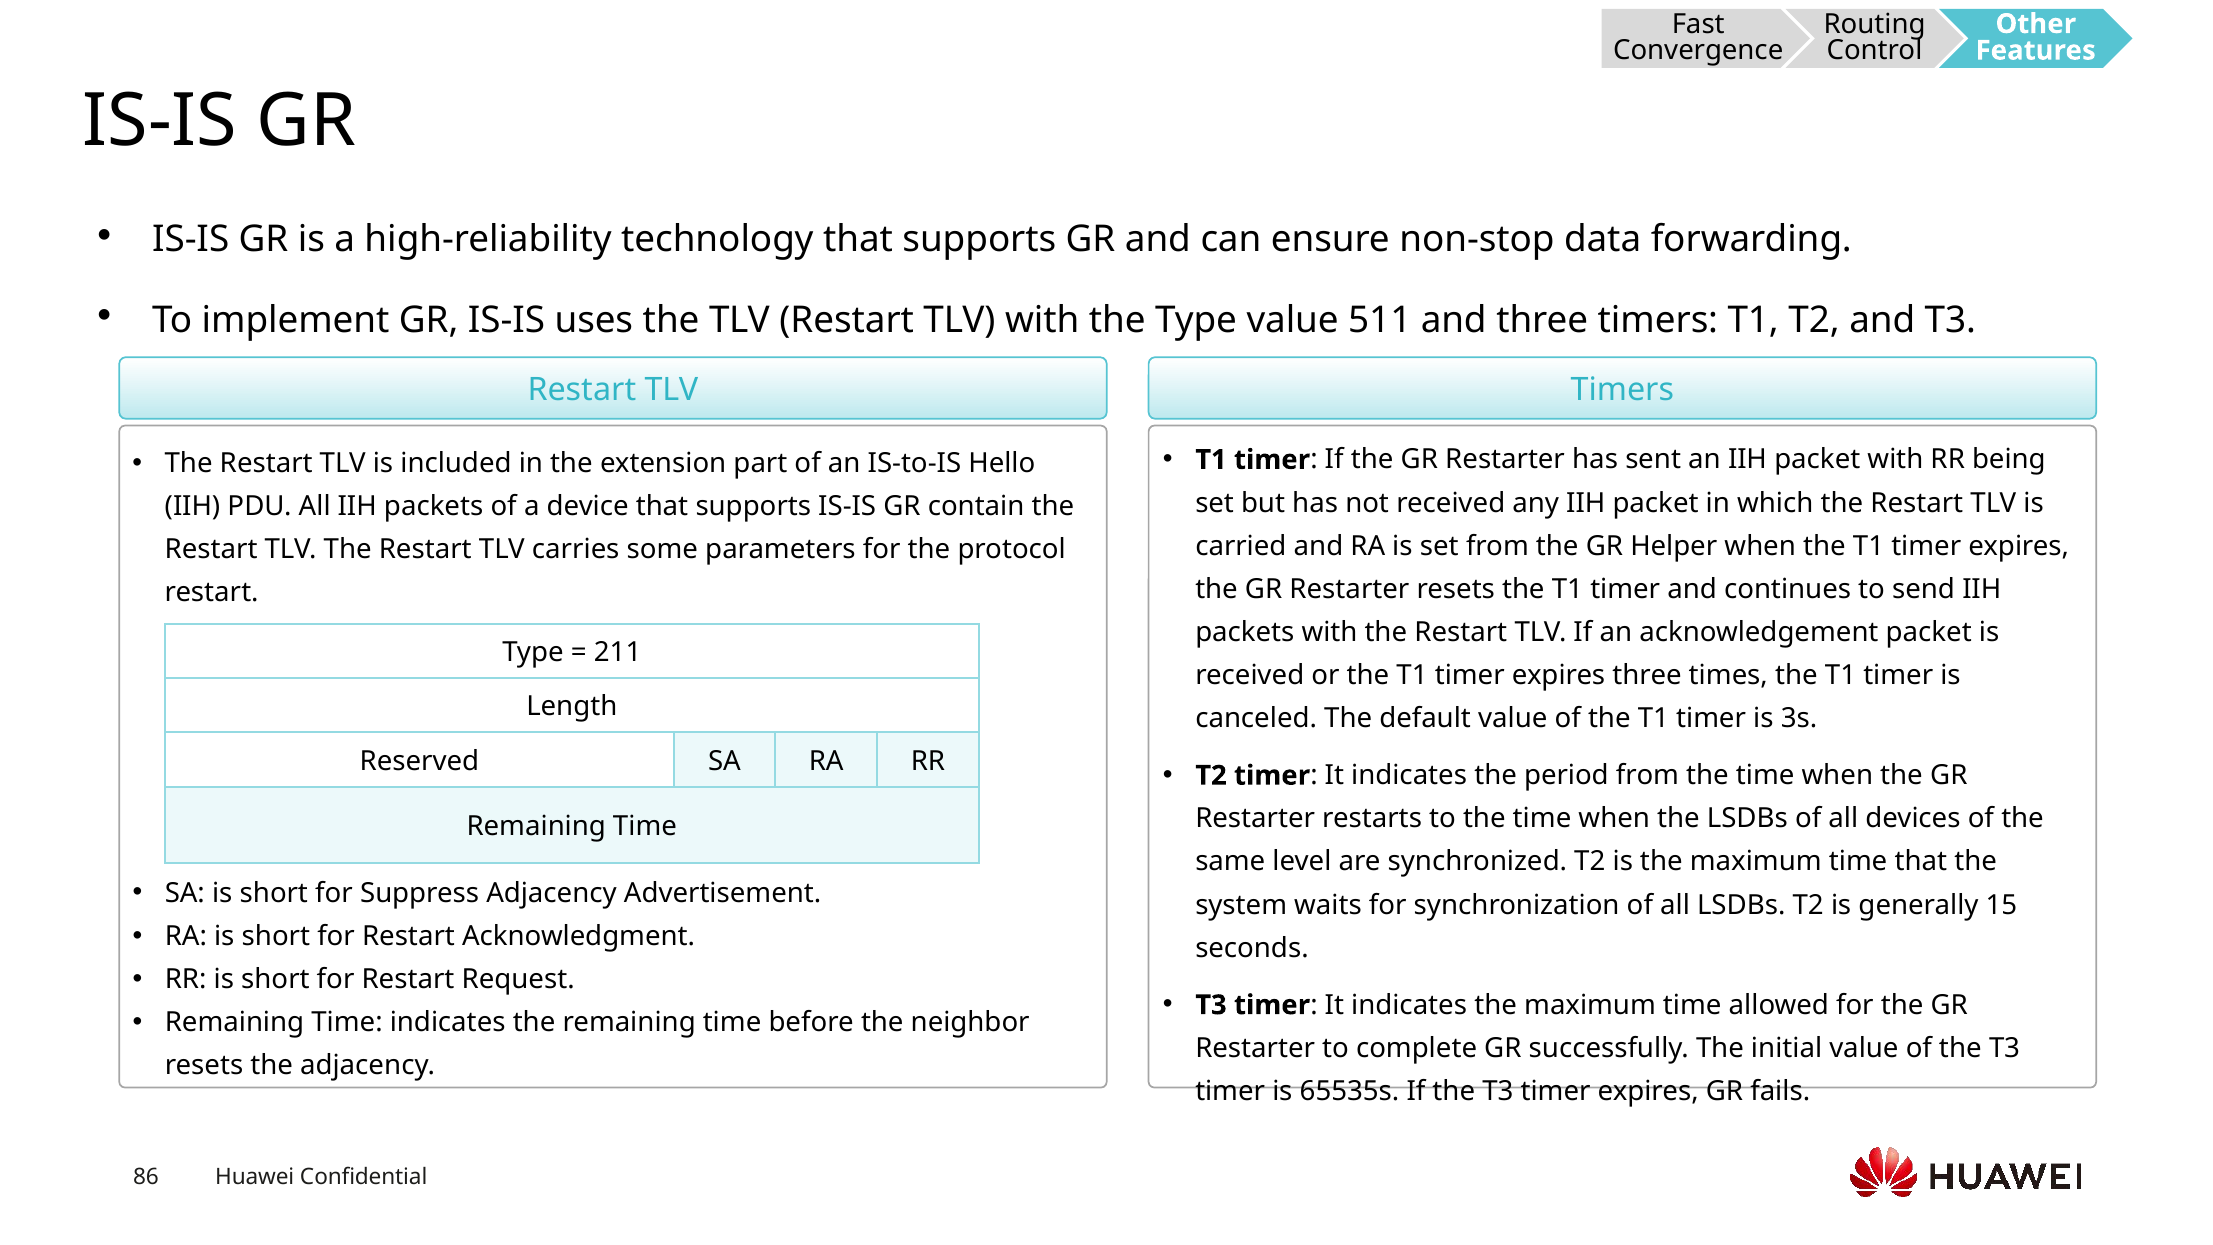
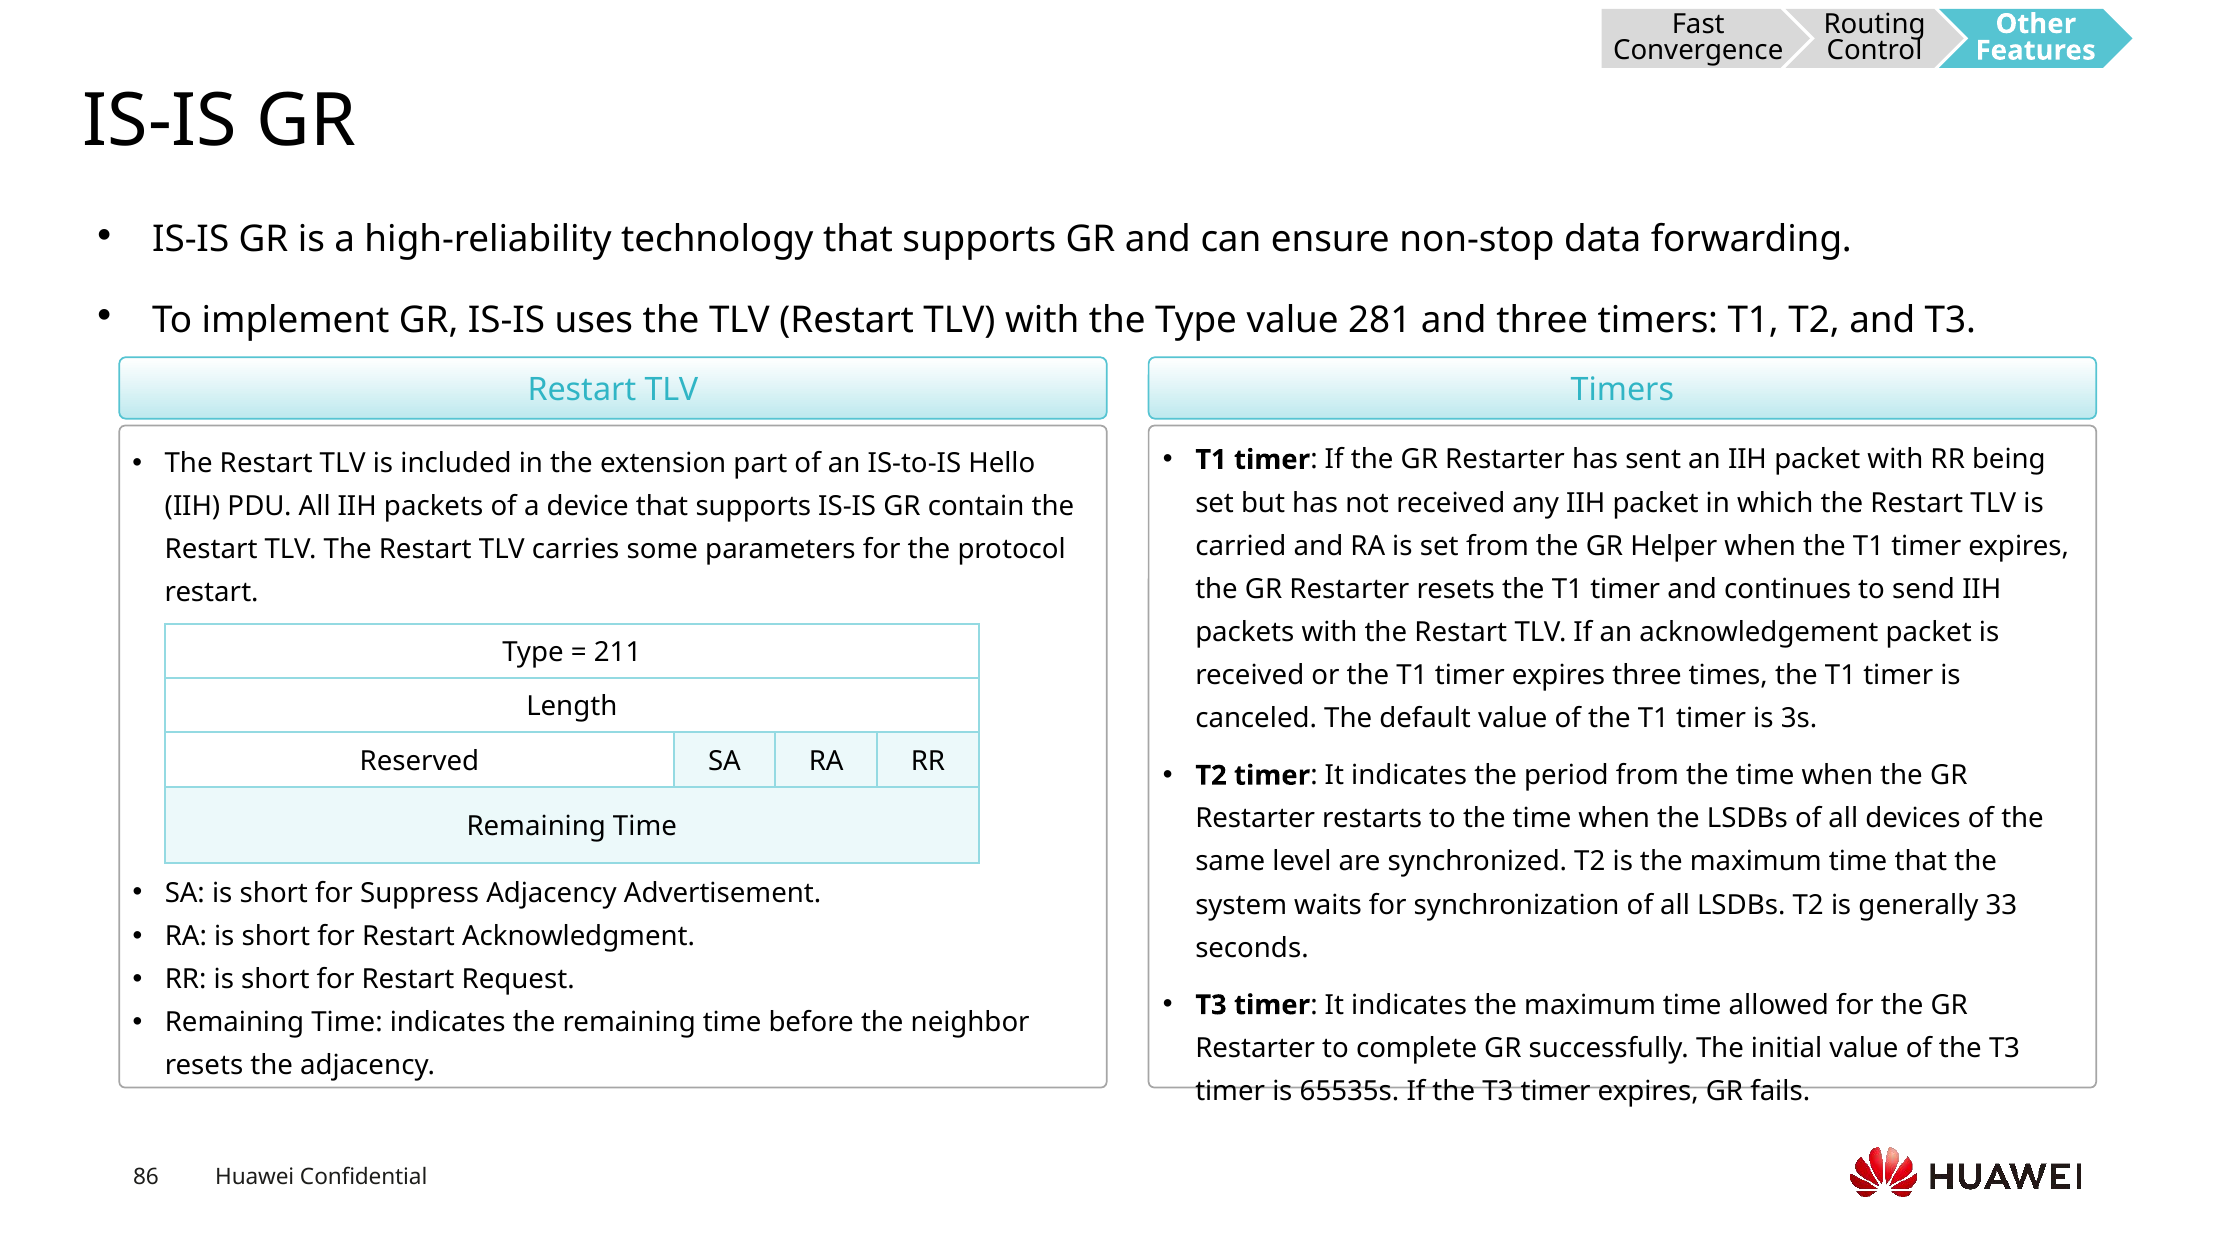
511: 511 -> 281 (1380, 320)
15: 15 -> 33 (2001, 905)
